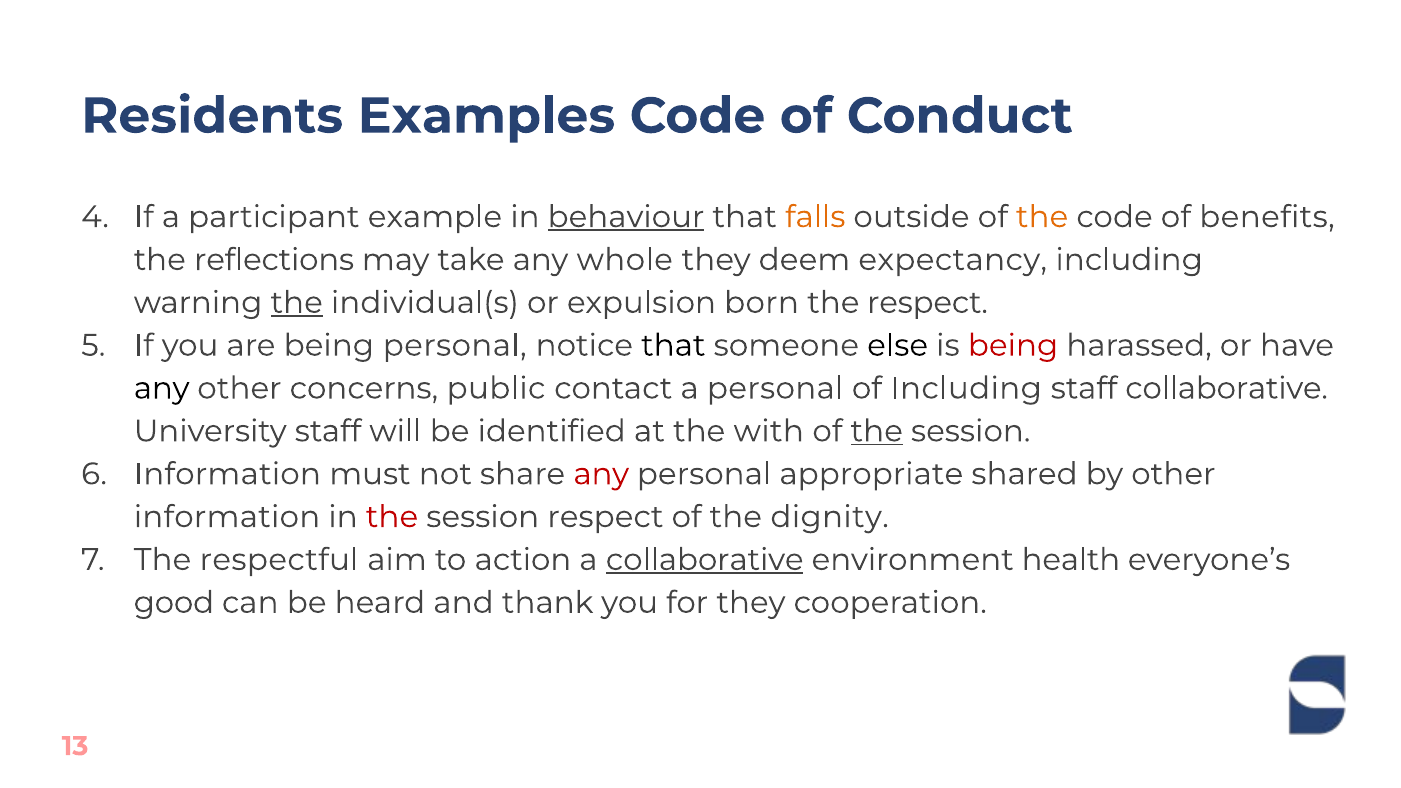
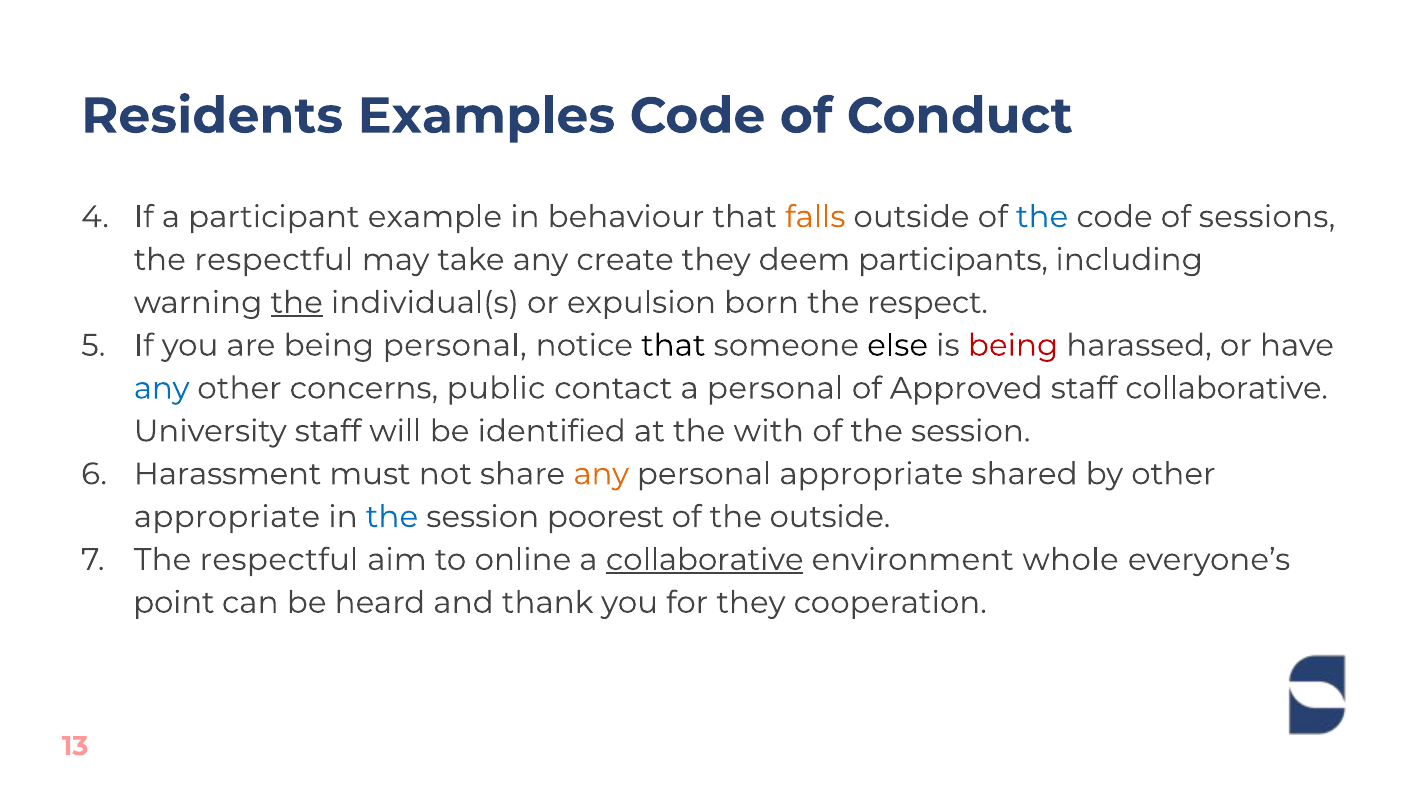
behaviour underline: present -> none (626, 217)
the colour: orange -> blue (1042, 217)
benefits: benefits -> sessions (1267, 217)
reflections: reflections -> respectful (274, 260)
whole: whole -> create (625, 260)
expectancy: expectancy -> participants (953, 260)
any colour: black -> blue (162, 388)
of Including: Including -> Approved (966, 388)
the underline: present -> none (877, 431)
Information: Information -> Harassment (228, 474)
any colour: red -> orange (601, 474)
information: information -> appropriate (227, 517)
the colour: red -> blue (392, 517)
session respect: respect -> poorest (606, 517)
the dignity: dignity -> outside (830, 517)
action: action -> online (523, 560)
health: health -> whole (1071, 560)
good: good -> point (174, 603)
